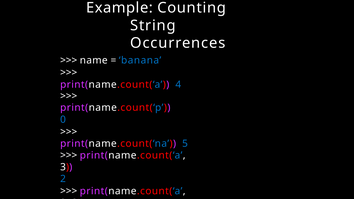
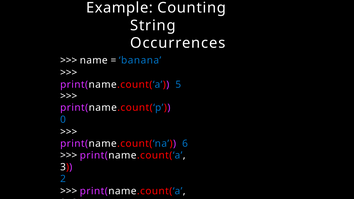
4: 4 -> 5 (178, 85)
5: 5 -> 6 (185, 144)
